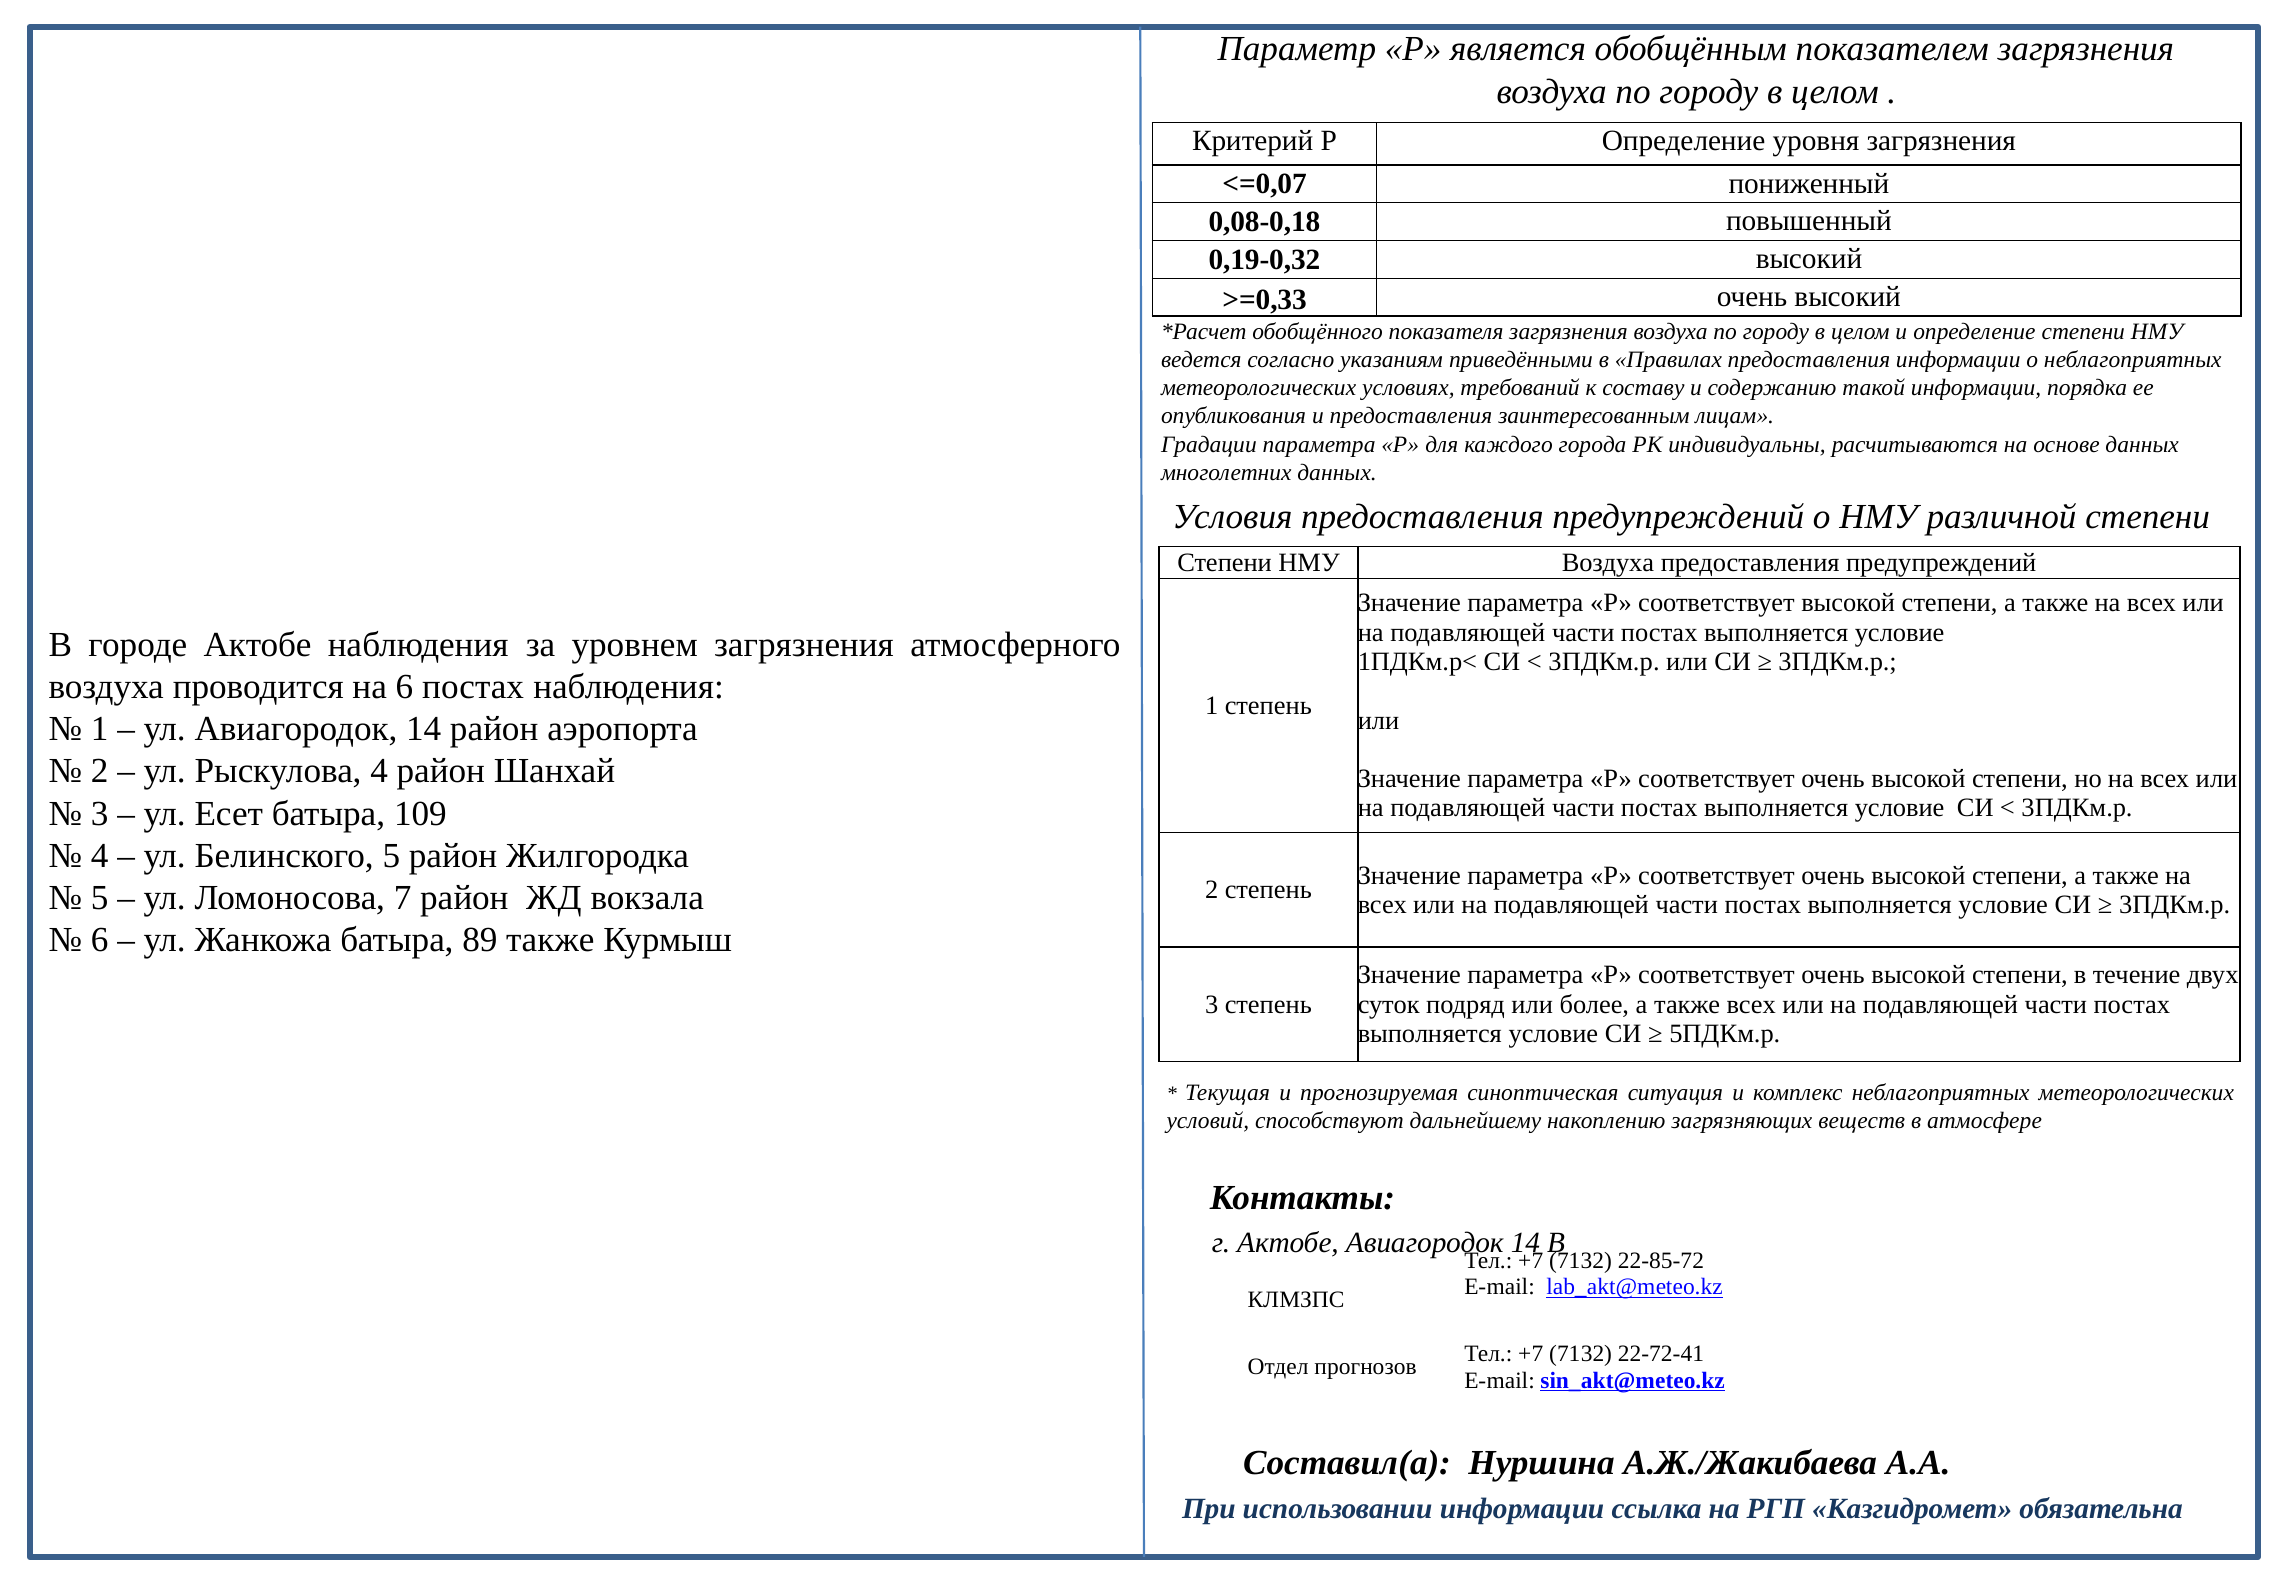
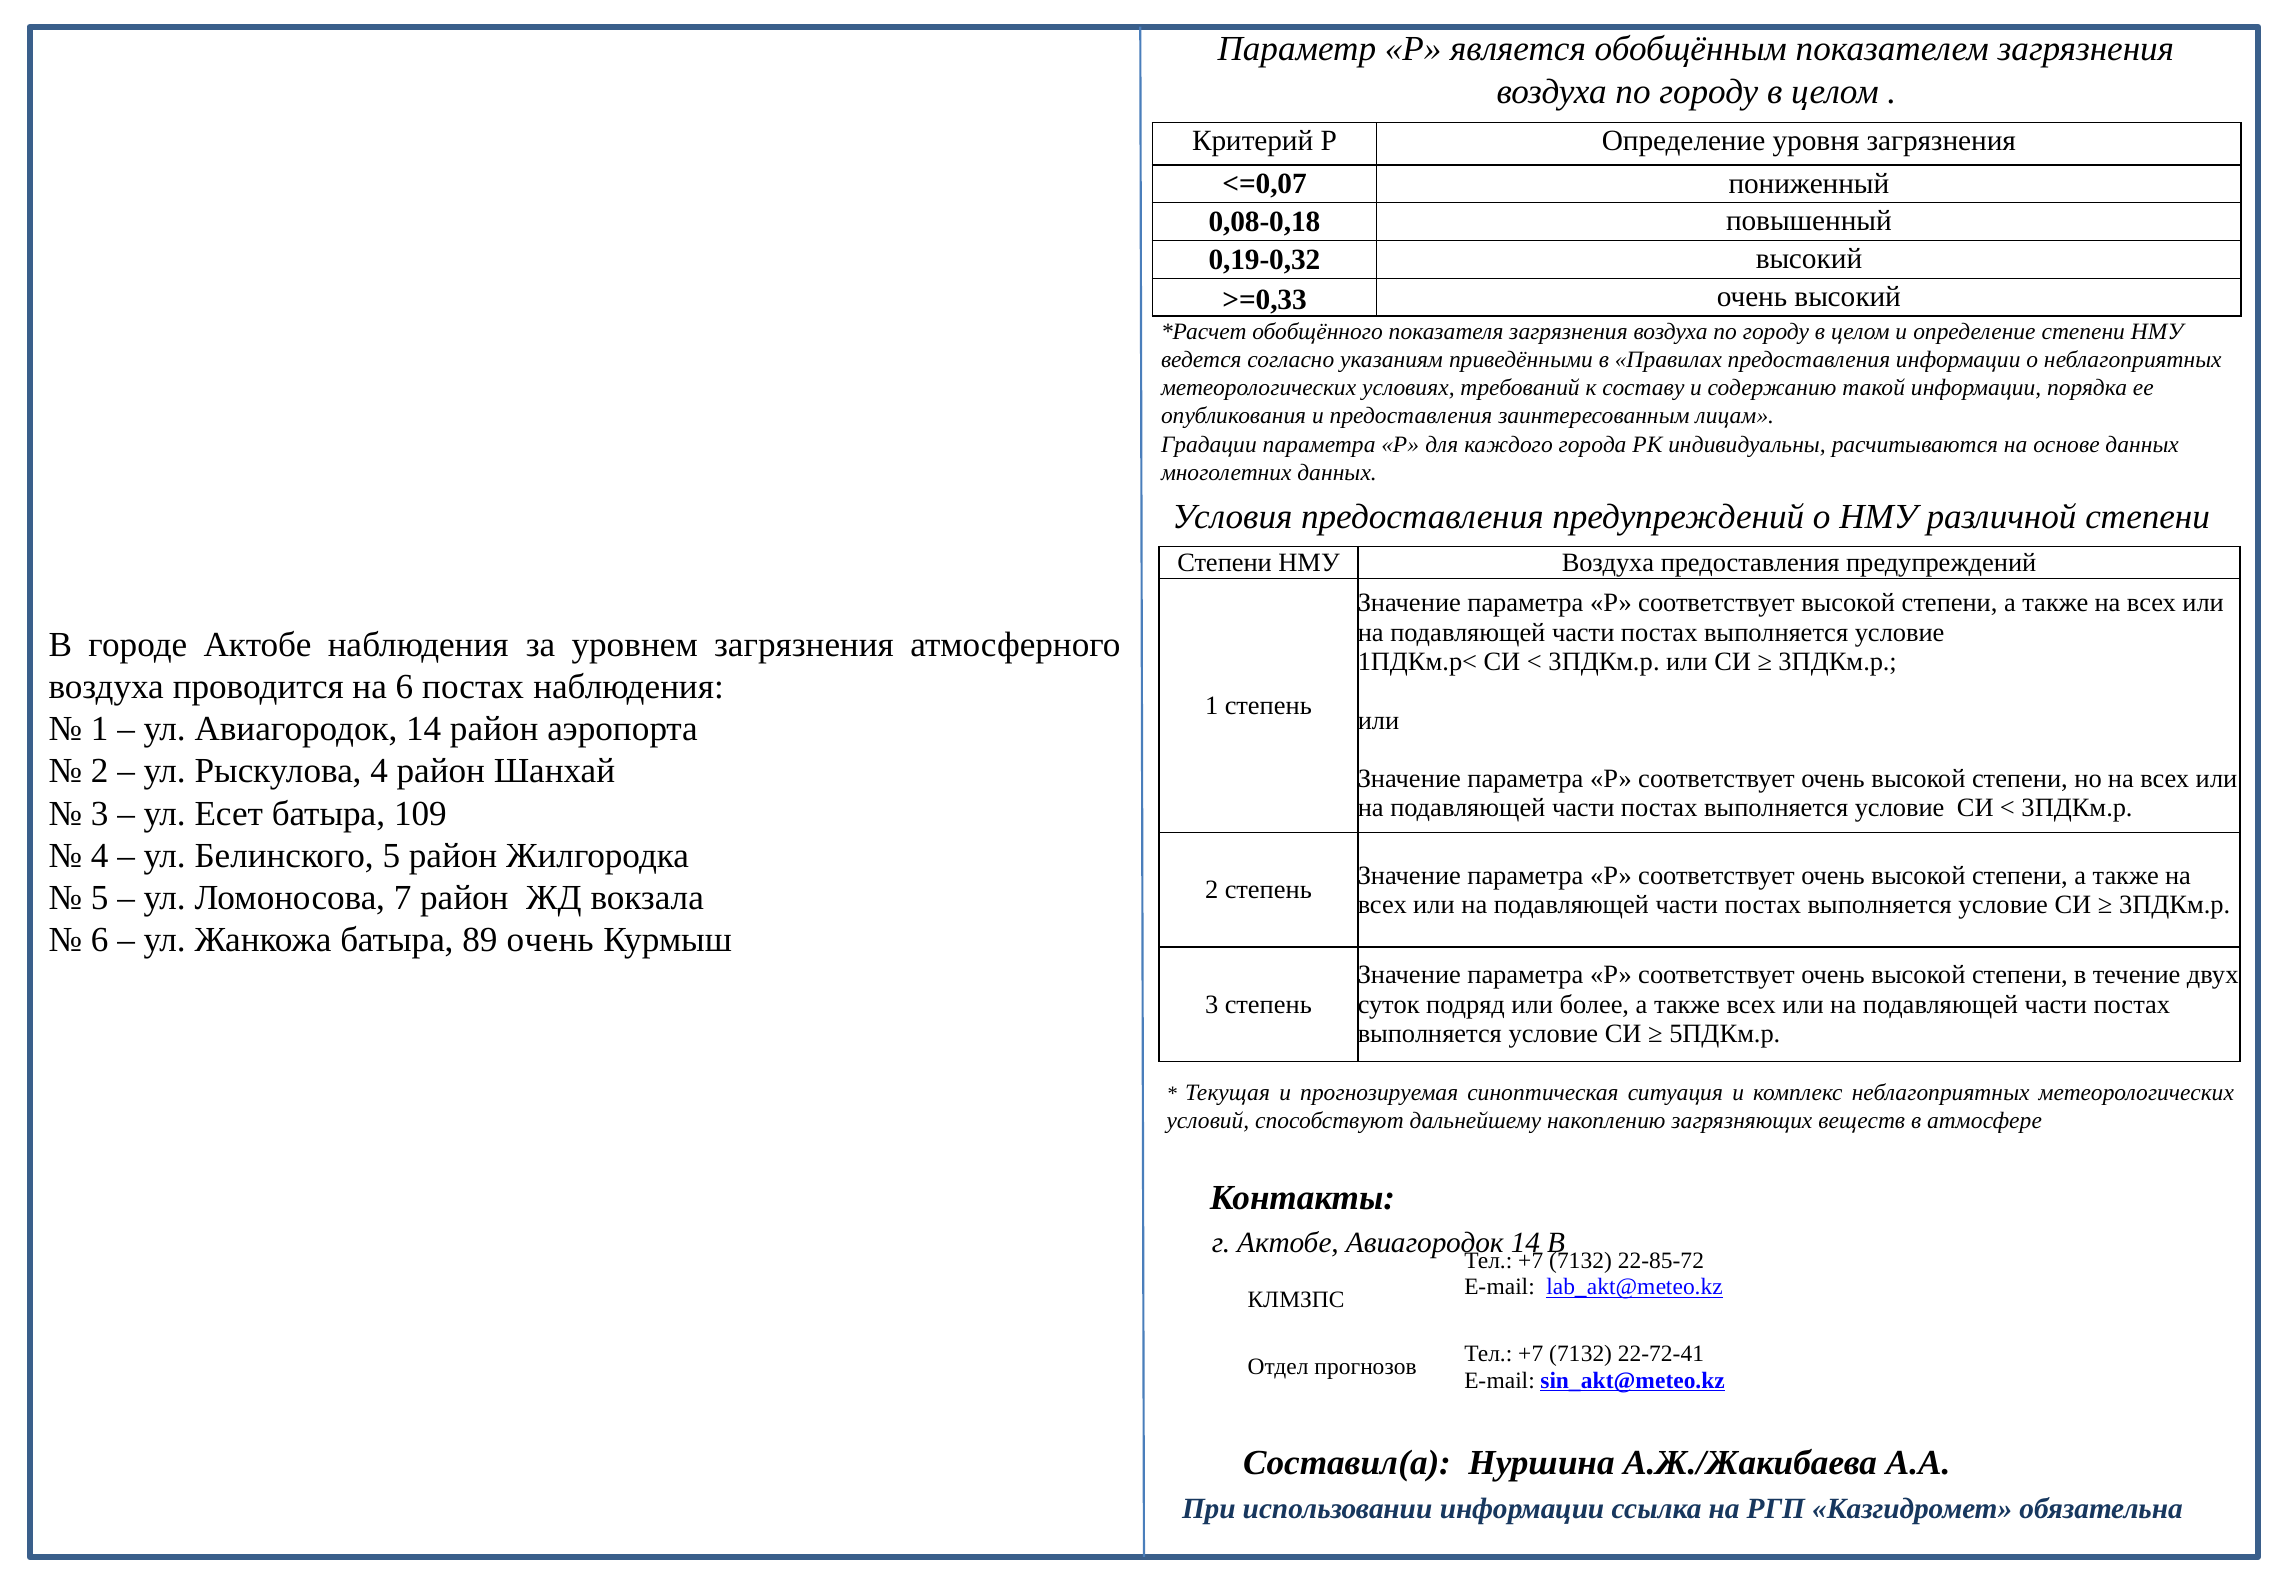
89 также: также -> очень (550, 940)
